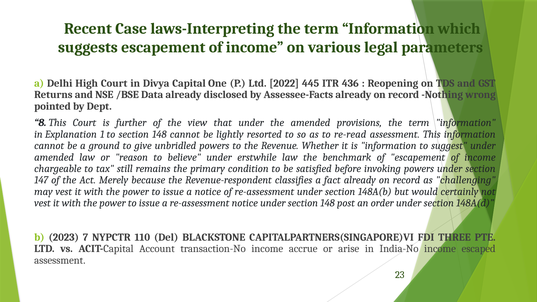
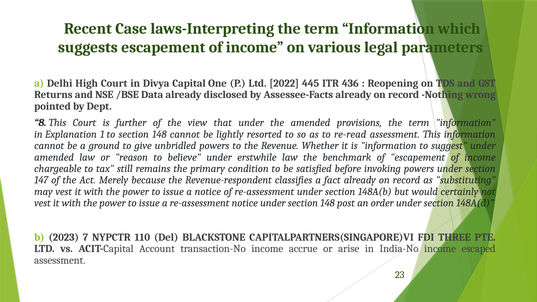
challenging: challenging -> substituting (466, 180)
